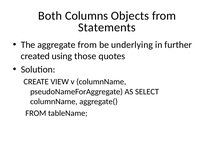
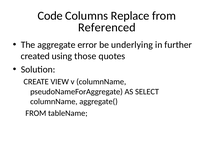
Both: Both -> Code (50, 16)
Objects: Objects -> Replace (130, 16)
Statements: Statements -> Referenced (107, 27)
aggregate from: from -> error (87, 45)
